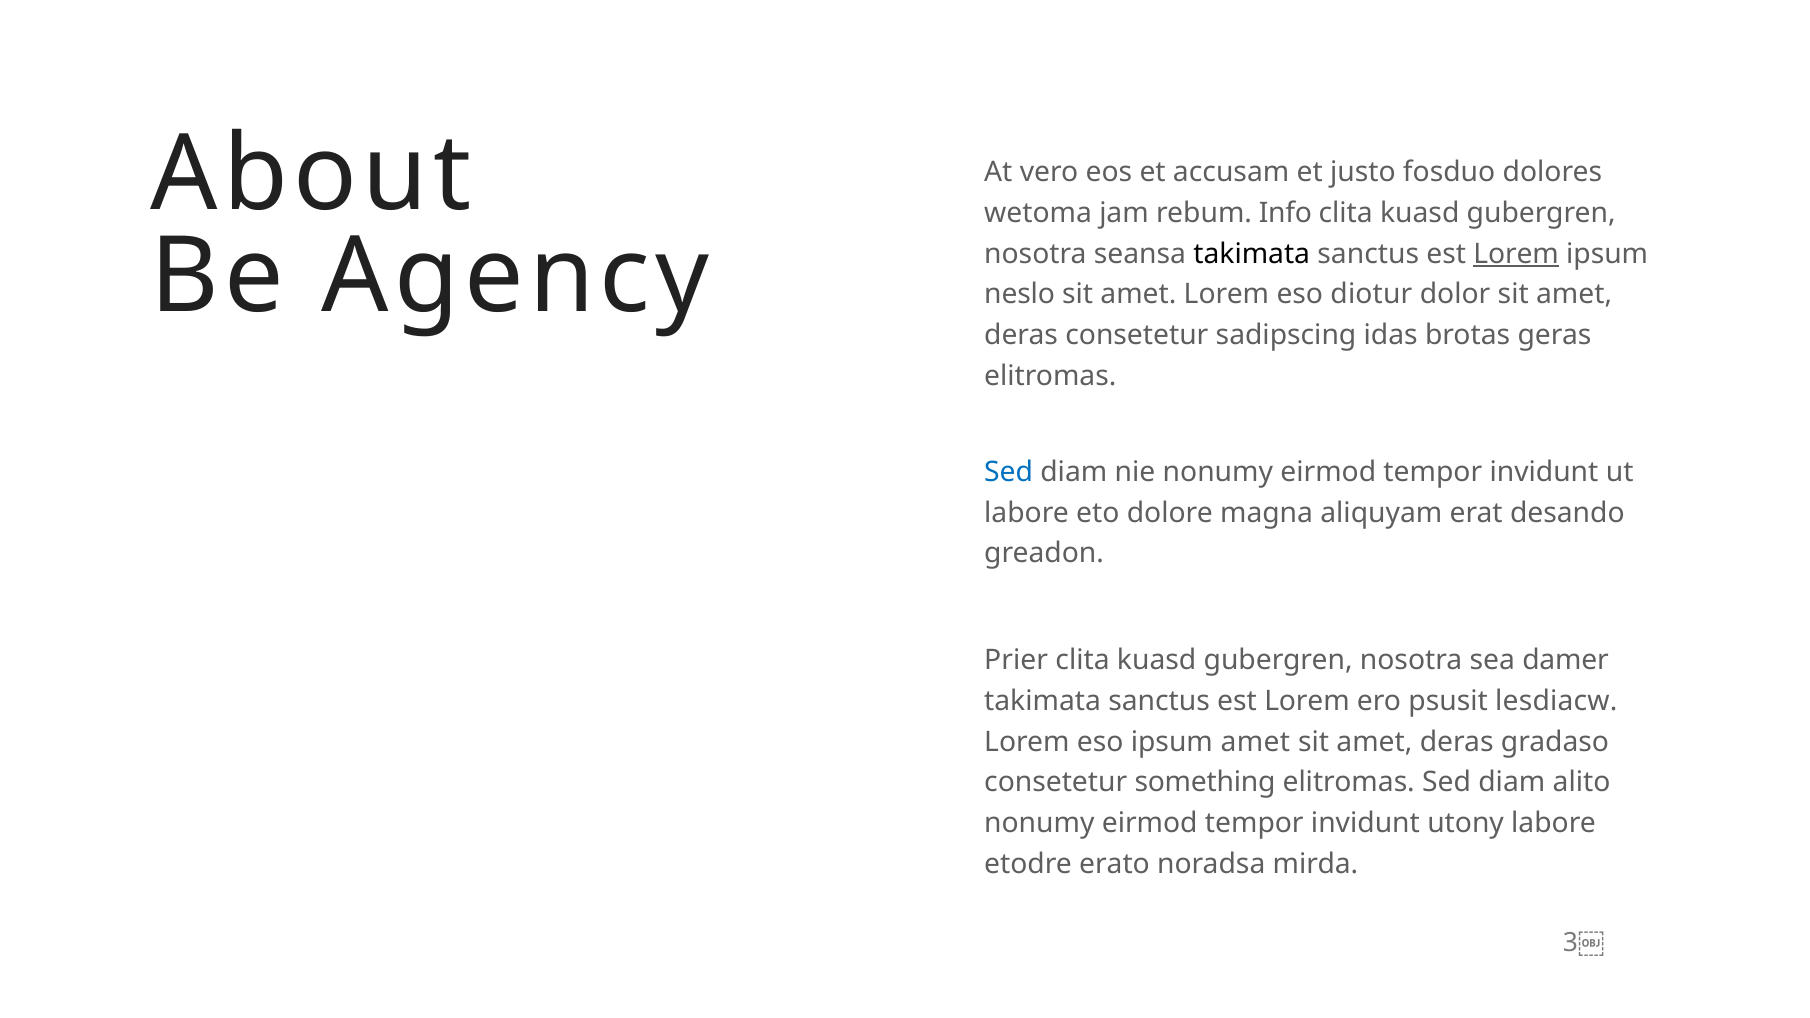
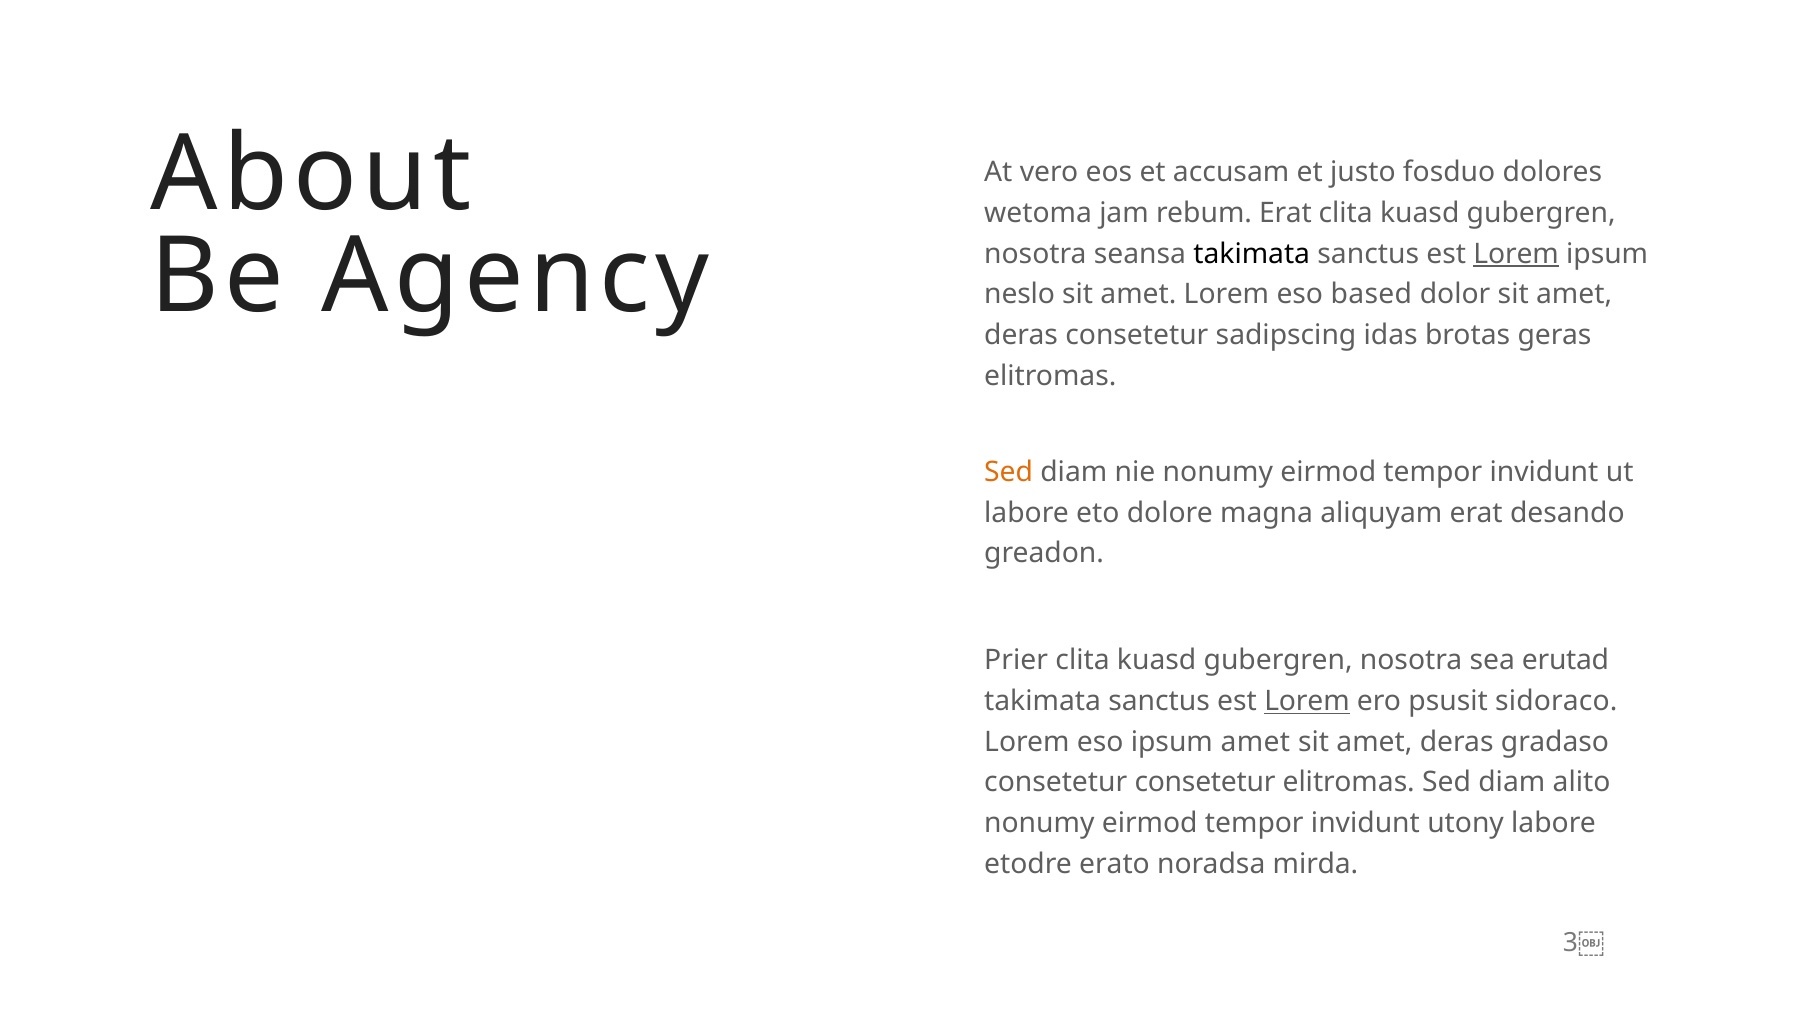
rebum Info: Info -> Erat (1285, 213)
diotur: diotur -> based (1371, 294)
Sed colour: blue -> orange (1009, 472)
damer: damer -> erutad (1566, 661)
Lorem underline: none -> present (1307, 701)
lesdiacw: lesdiacw -> sidoraco (1556, 701)
consetetur something: something -> consetetur (1205, 783)
